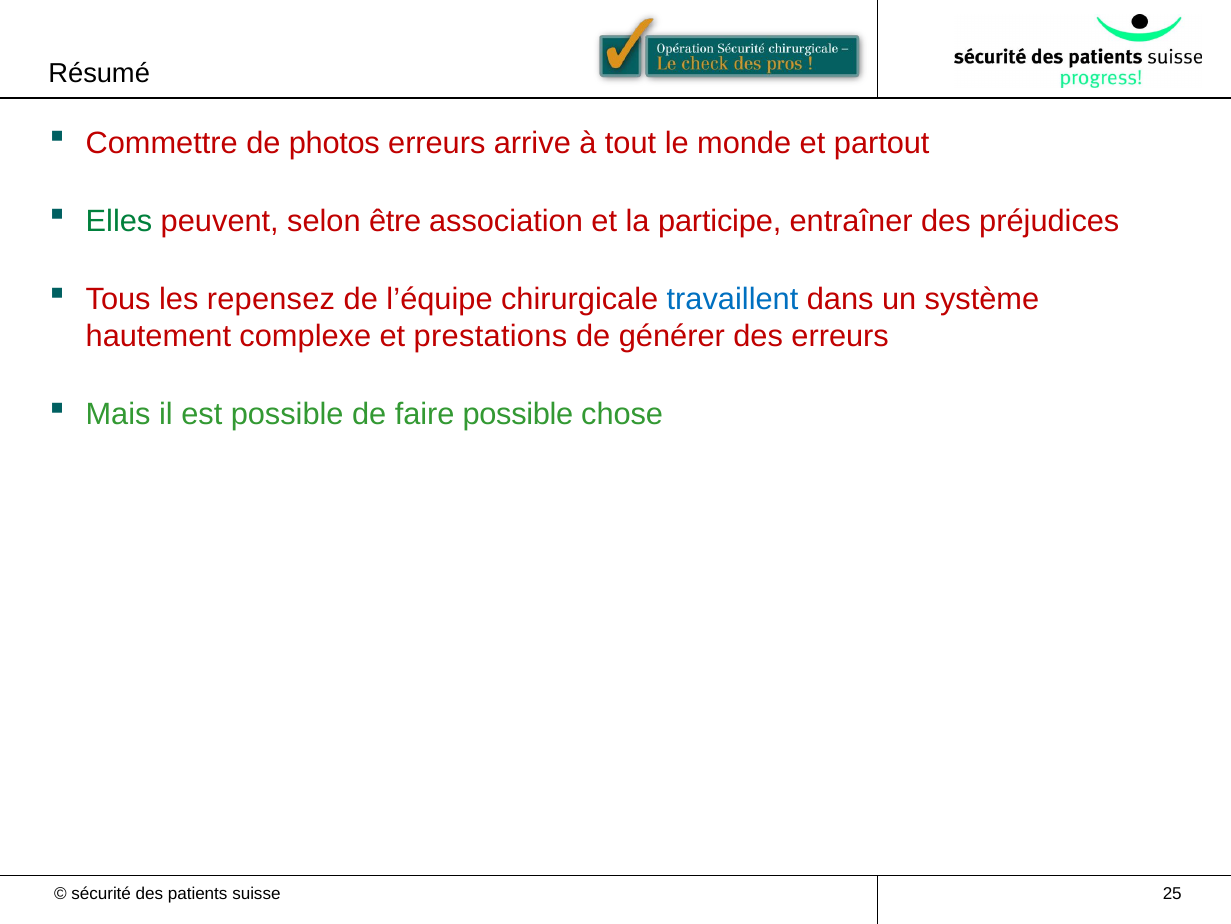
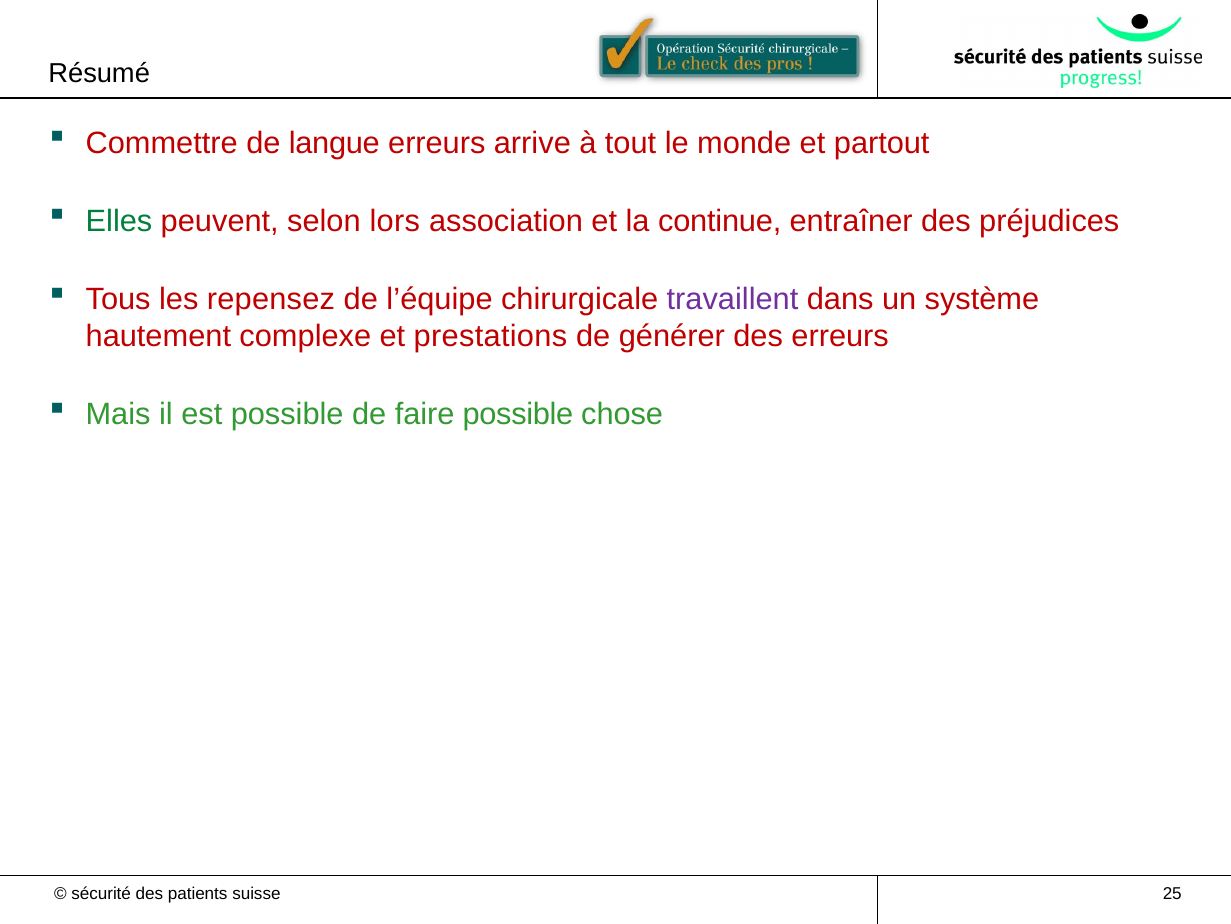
photos: photos -> langue (334, 143)
être: être -> lors (395, 221)
participe: participe -> continue (720, 221)
travaillent colour: blue -> purple (733, 299)
